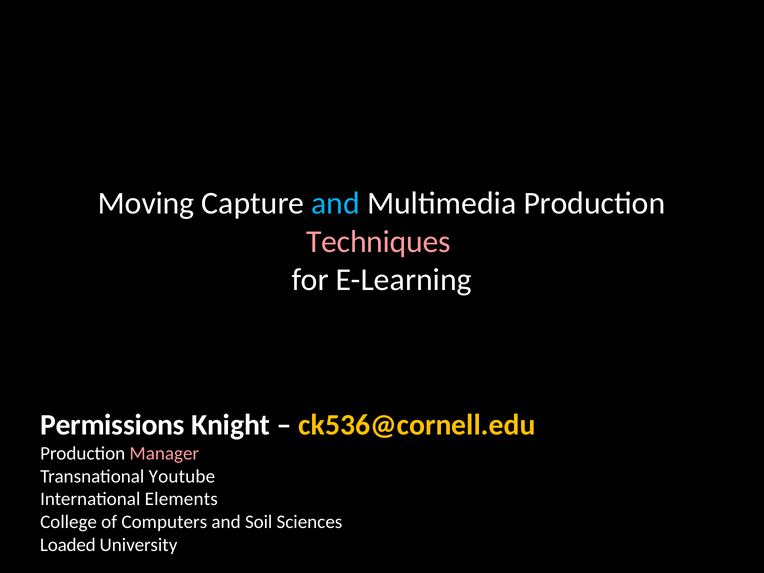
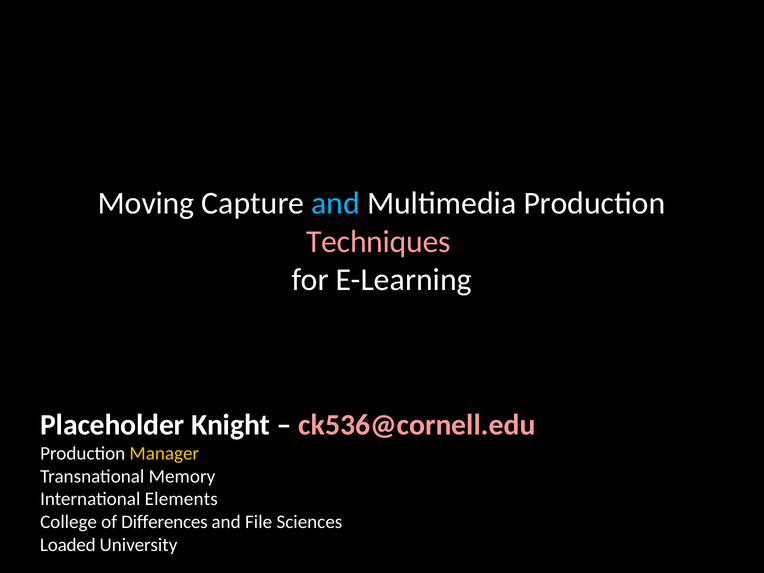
Permissions: Permissions -> Placeholder (112, 425)
ck536@cornell.edu colour: yellow -> pink (417, 425)
Manager colour: pink -> yellow (164, 453)
Youtube: Youtube -> Memory (182, 476)
Computers: Computers -> Differences (164, 522)
Soil: Soil -> File (259, 522)
